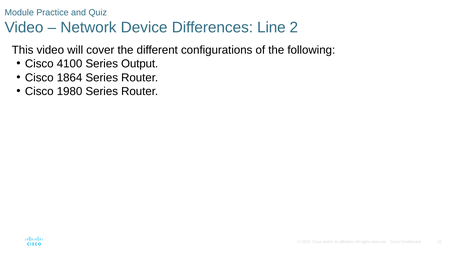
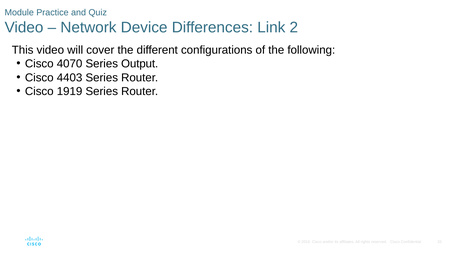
Line: Line -> Link (271, 28)
4100: 4100 -> 4070 (70, 64)
1864: 1864 -> 4403 (70, 78)
1980: 1980 -> 1919 (70, 91)
